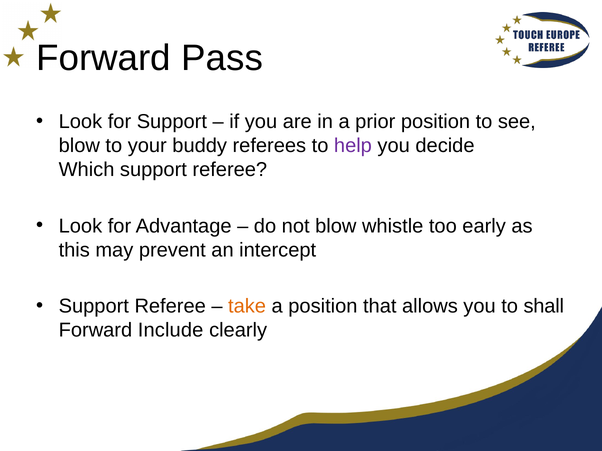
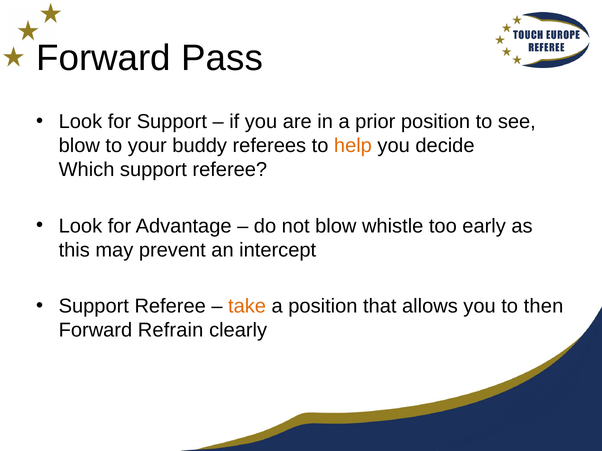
help colour: purple -> orange (353, 146)
shall: shall -> then (544, 306)
Include: Include -> Refrain (171, 330)
